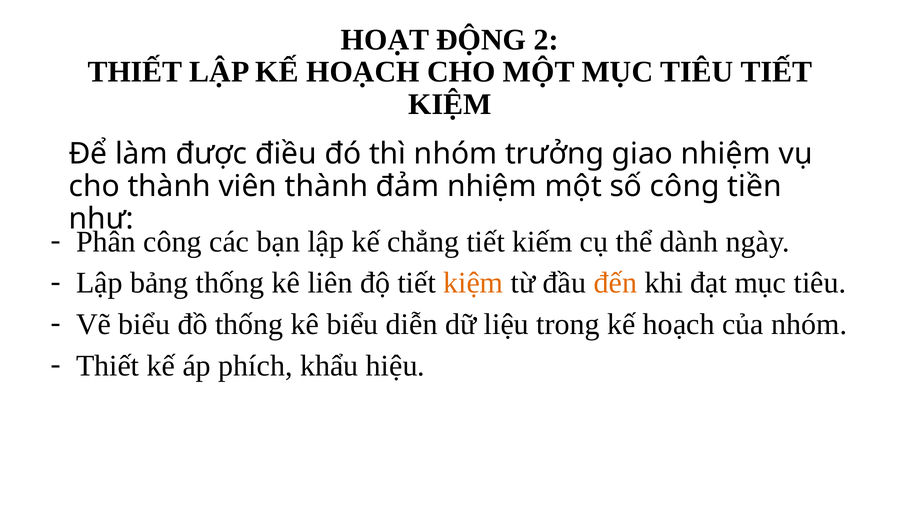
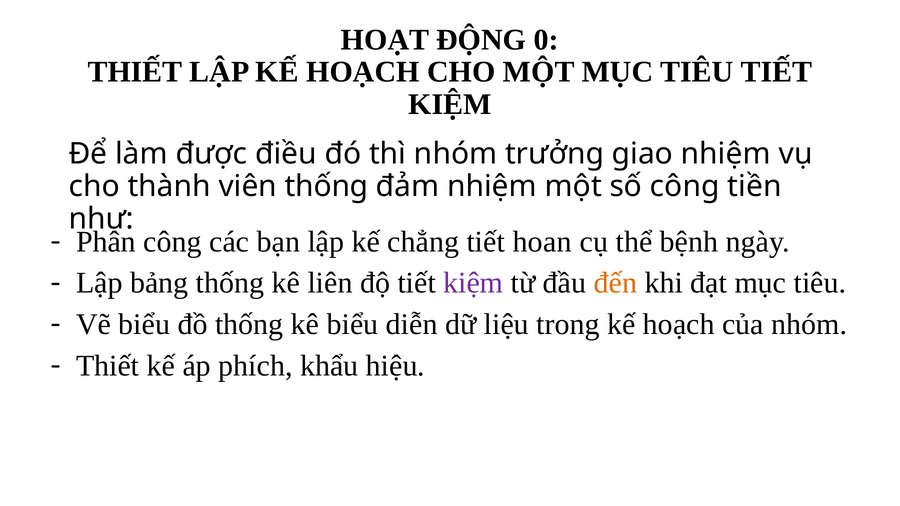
2: 2 -> 0 (546, 40)
viên thành: thành -> thống (327, 187)
kiếm: kiếm -> hoan (542, 242)
dành: dành -> bệnh (689, 242)
kiệm colour: orange -> purple (473, 283)
